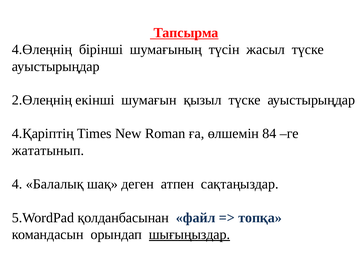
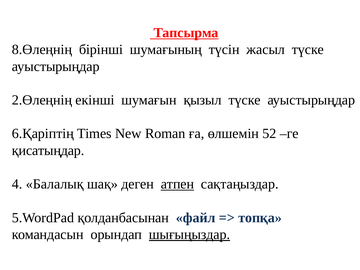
4.Өлеңнің: 4.Өлеңнің -> 8.Өлеңнің (42, 50)
4.Қаріптің: 4.Қаріптің -> 6.Қаріптің (43, 134)
84: 84 -> 52 (269, 134)
жататынып: жататынып -> қисатыңдар (48, 150)
атпен underline: none -> present (177, 184)
